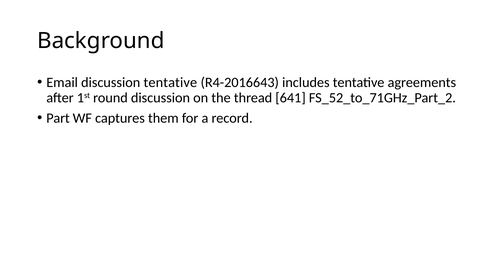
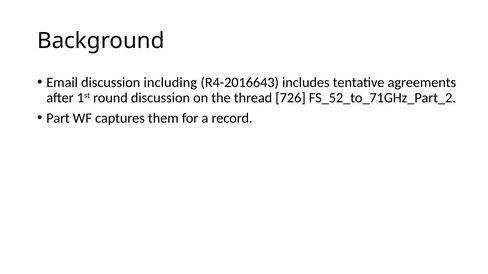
discussion tentative: tentative -> including (170, 83)
641: 641 -> 726 (291, 98)
